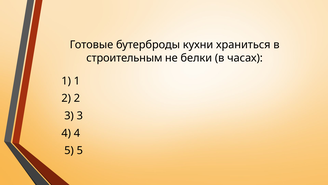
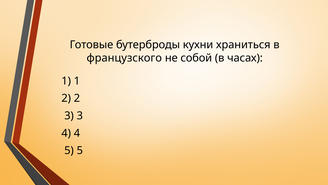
строительным: строительным -> французского (124, 58)
белки: белки -> собой (196, 58)
